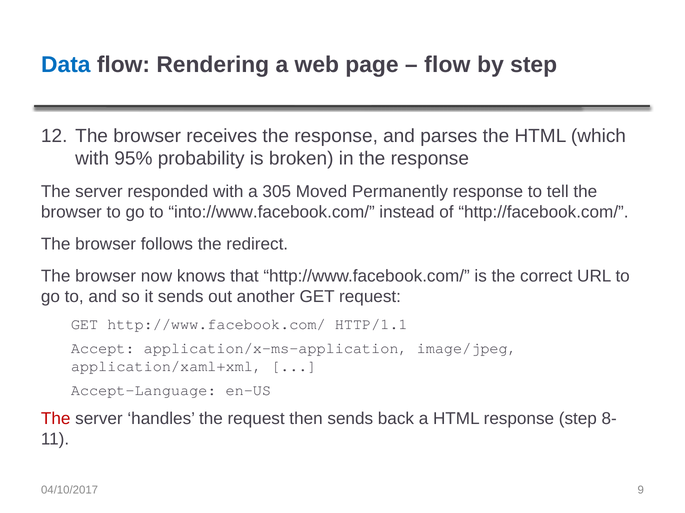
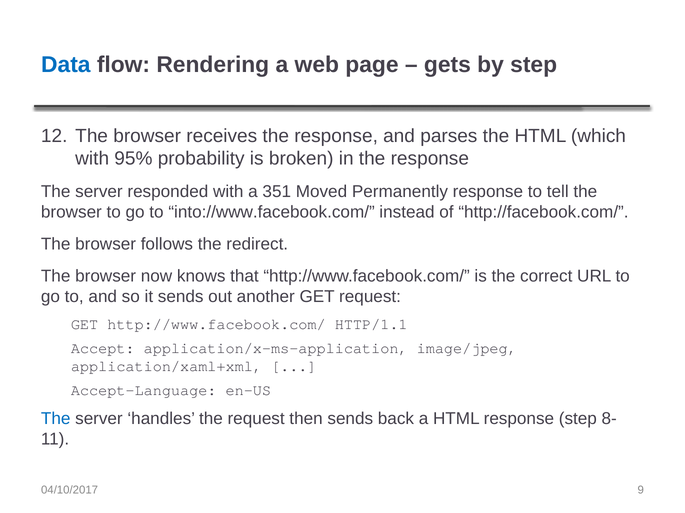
flow: flow -> gets (447, 65)
305: 305 -> 351 (277, 192)
The colour: red -> blue (56, 419)
